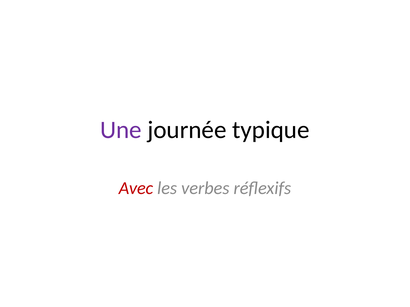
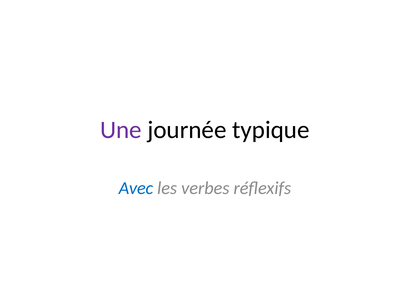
Avec colour: red -> blue (136, 189)
